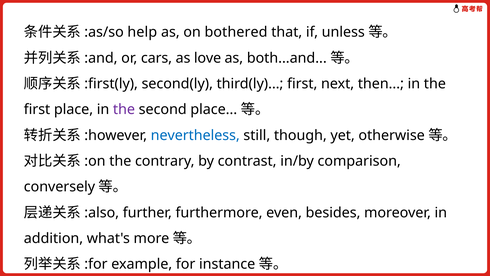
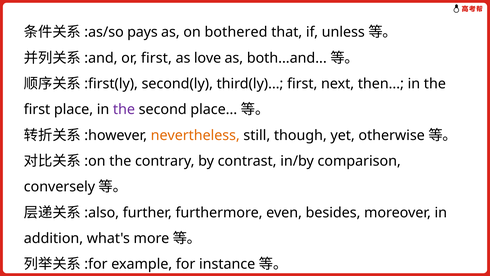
help: help -> pays (142, 32)
or cars: cars -> first (156, 58)
nevertheless colour: blue -> orange (195, 135)
